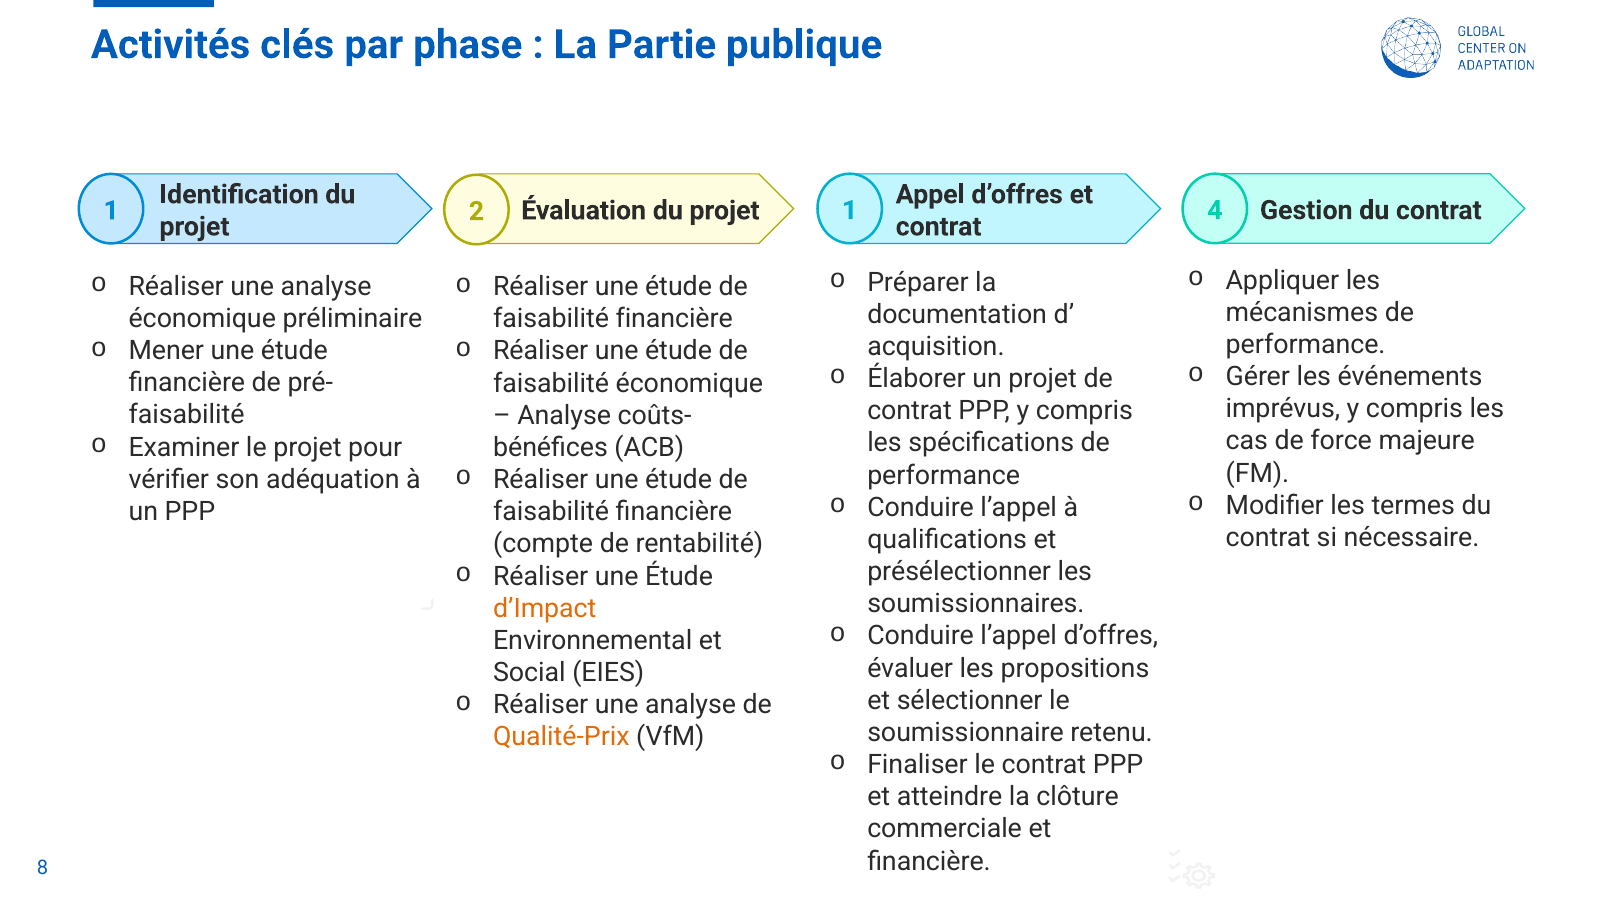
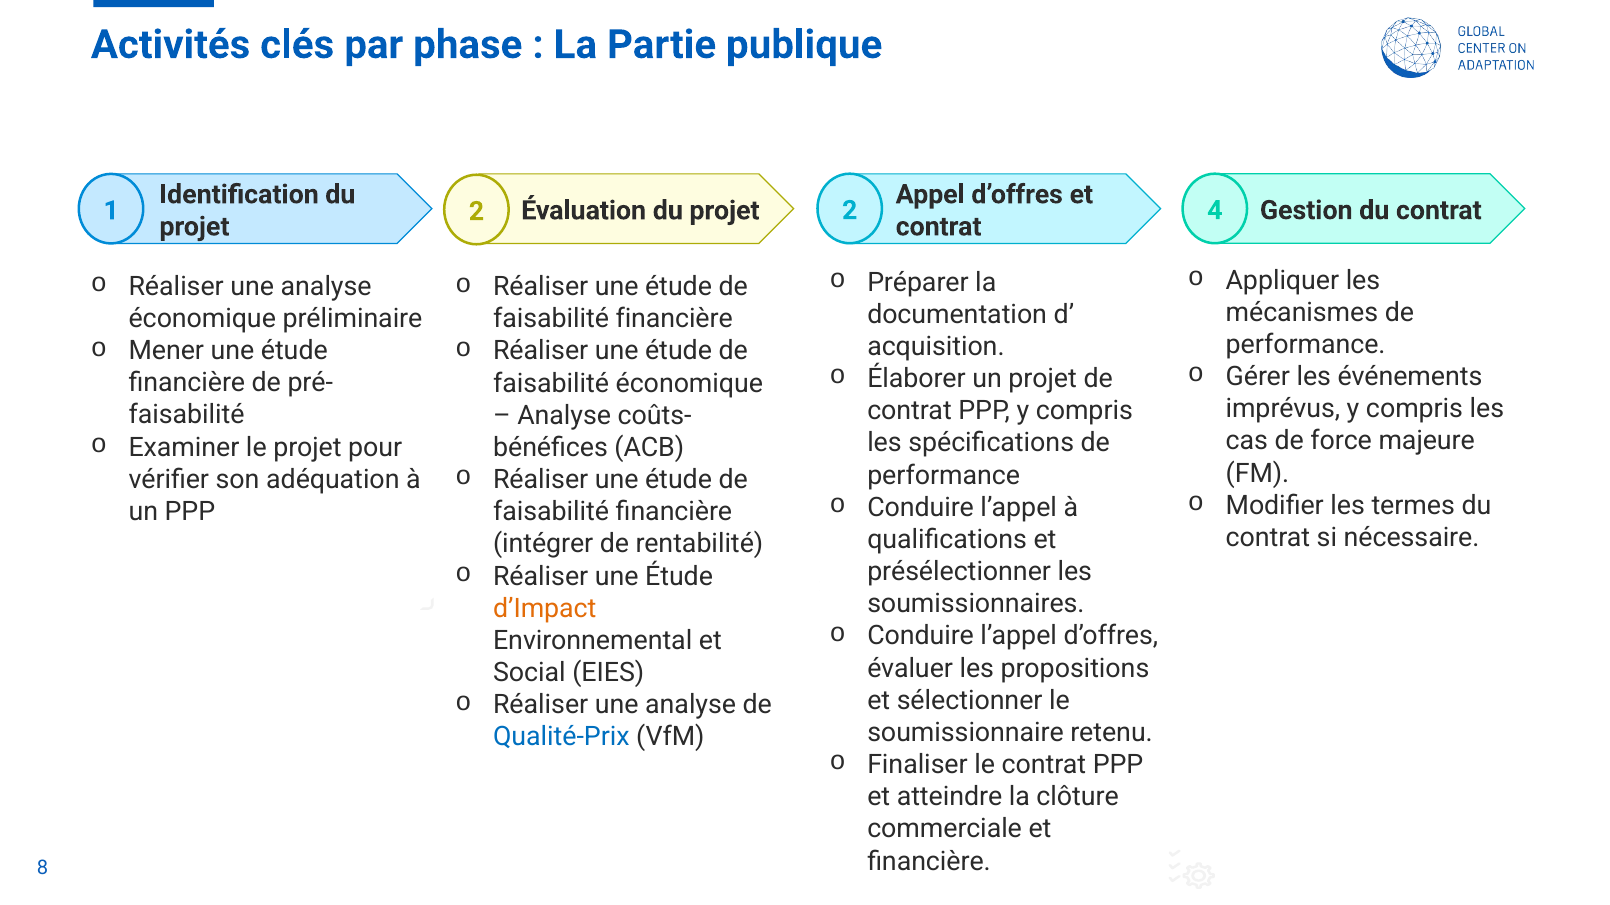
2 1: 1 -> 2 (850, 210)
compte: compte -> intégrer (543, 544)
Qualité-Prix colour: orange -> blue (561, 738)
